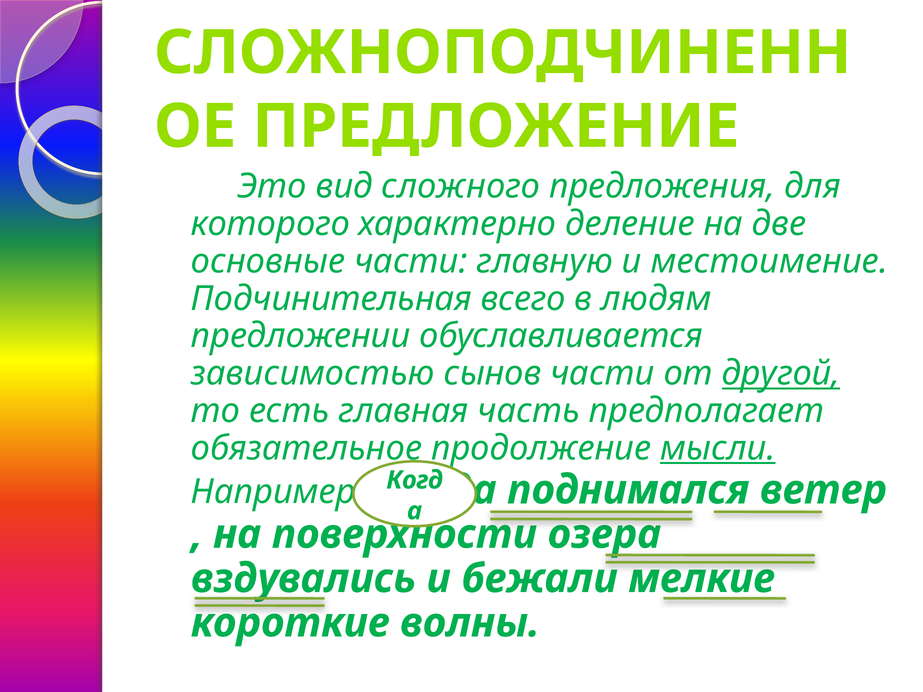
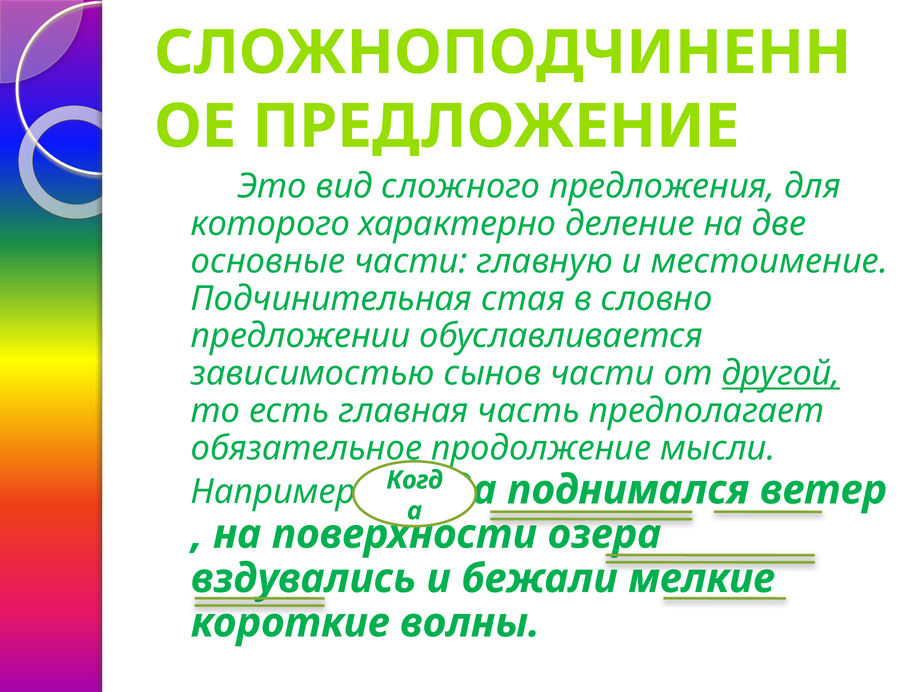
всего: всего -> стая (523, 299)
людям: людям -> словно (657, 299)
мысли underline: present -> none (718, 448)
